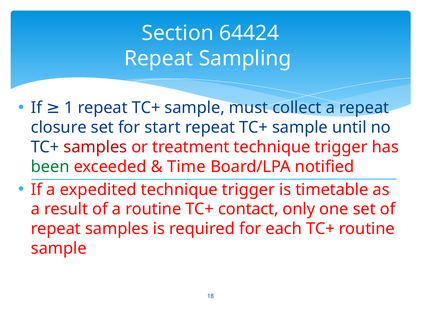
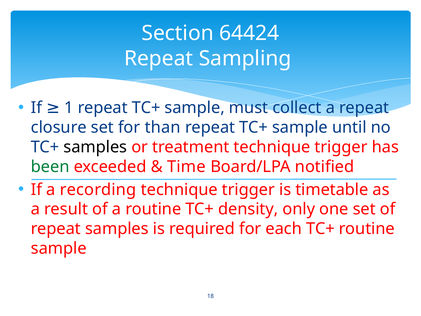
start: start -> than (163, 127)
samples colour: red -> black (95, 147)
expedited: expedited -> recording (98, 189)
contact: contact -> density (248, 209)
